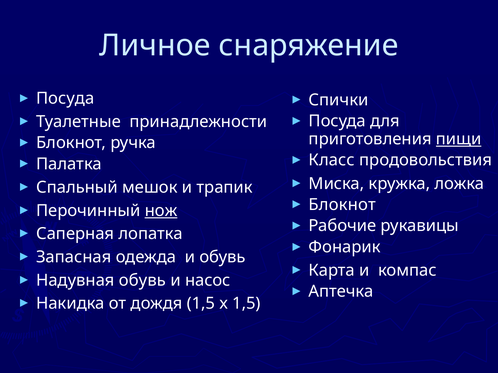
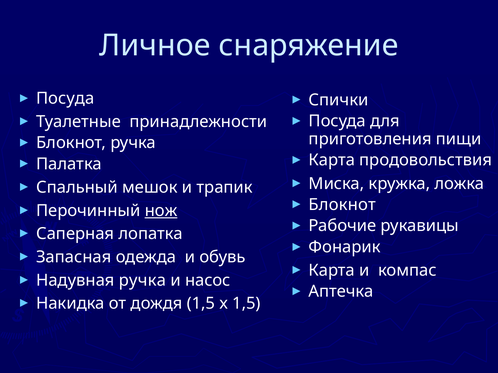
пищи underline: present -> none (459, 139)
Класс: Класс -> Карта (332, 160)
Надувная обувь: обувь -> ручка (142, 281)
